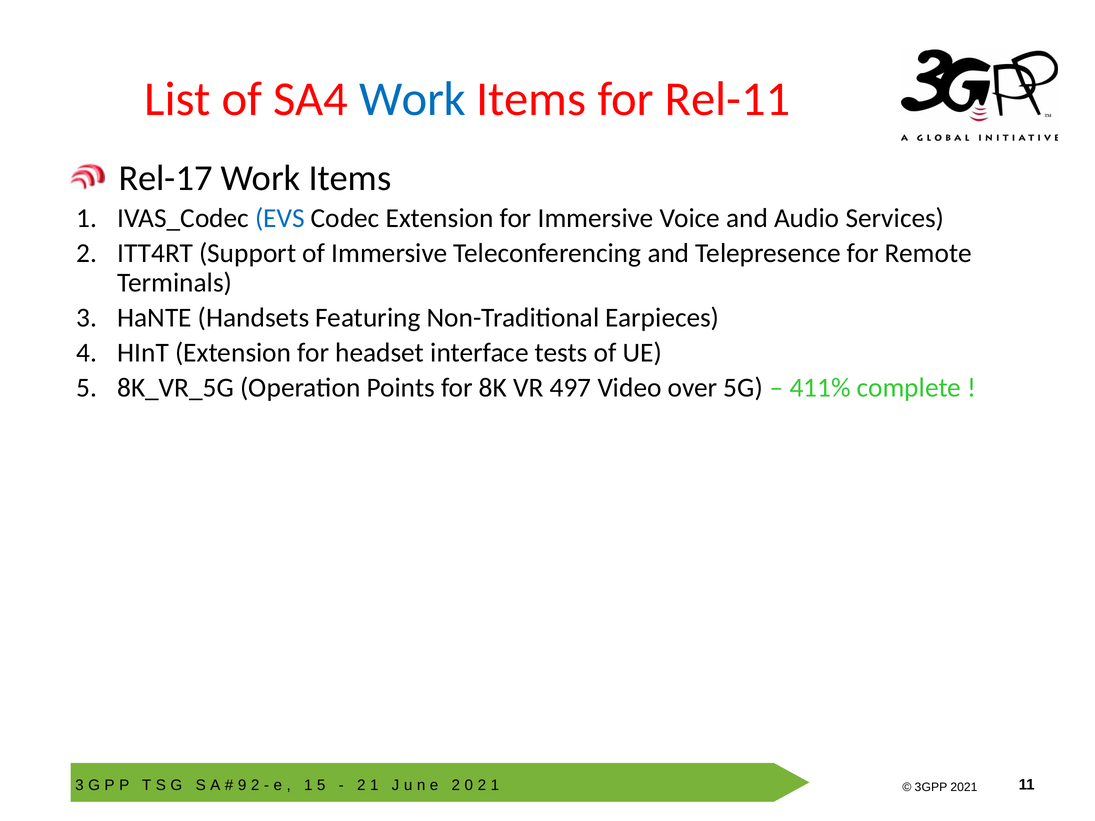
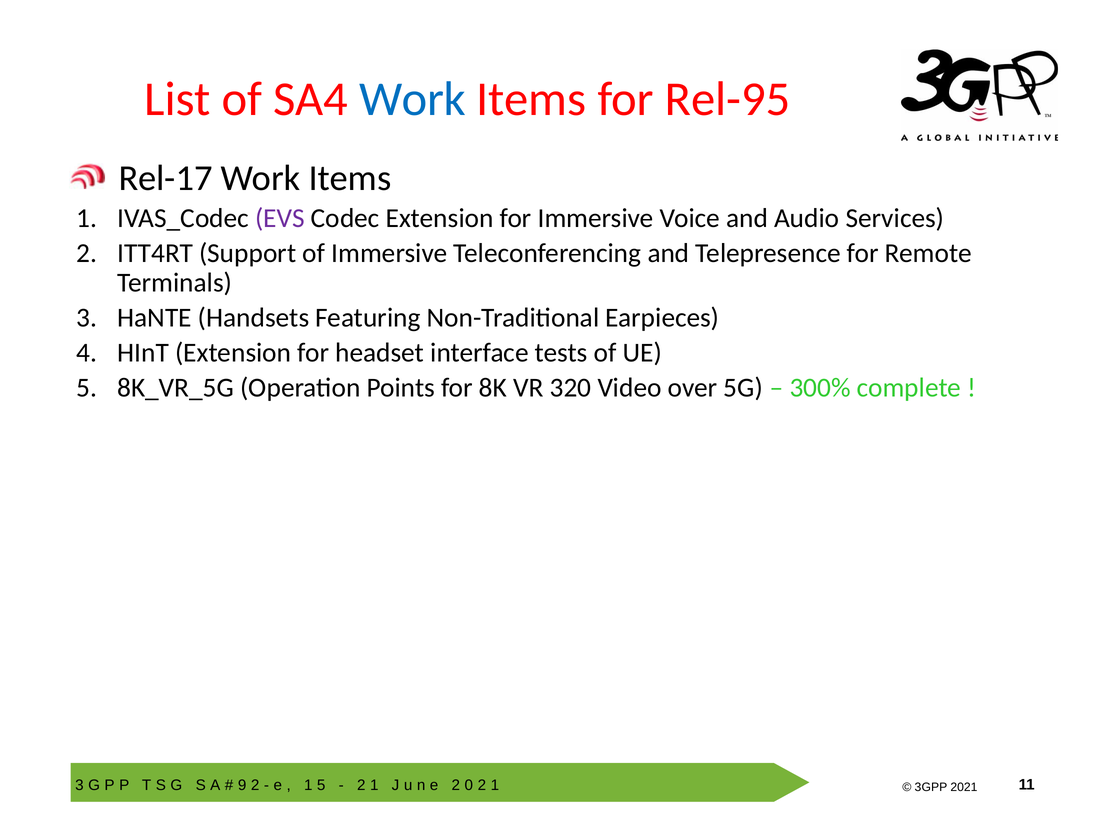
Rel-11: Rel-11 -> Rel-95 (728, 99)
EVS colour: blue -> purple (280, 218)
497: 497 -> 320 (571, 388)
411%: 411% -> 300% (820, 388)
